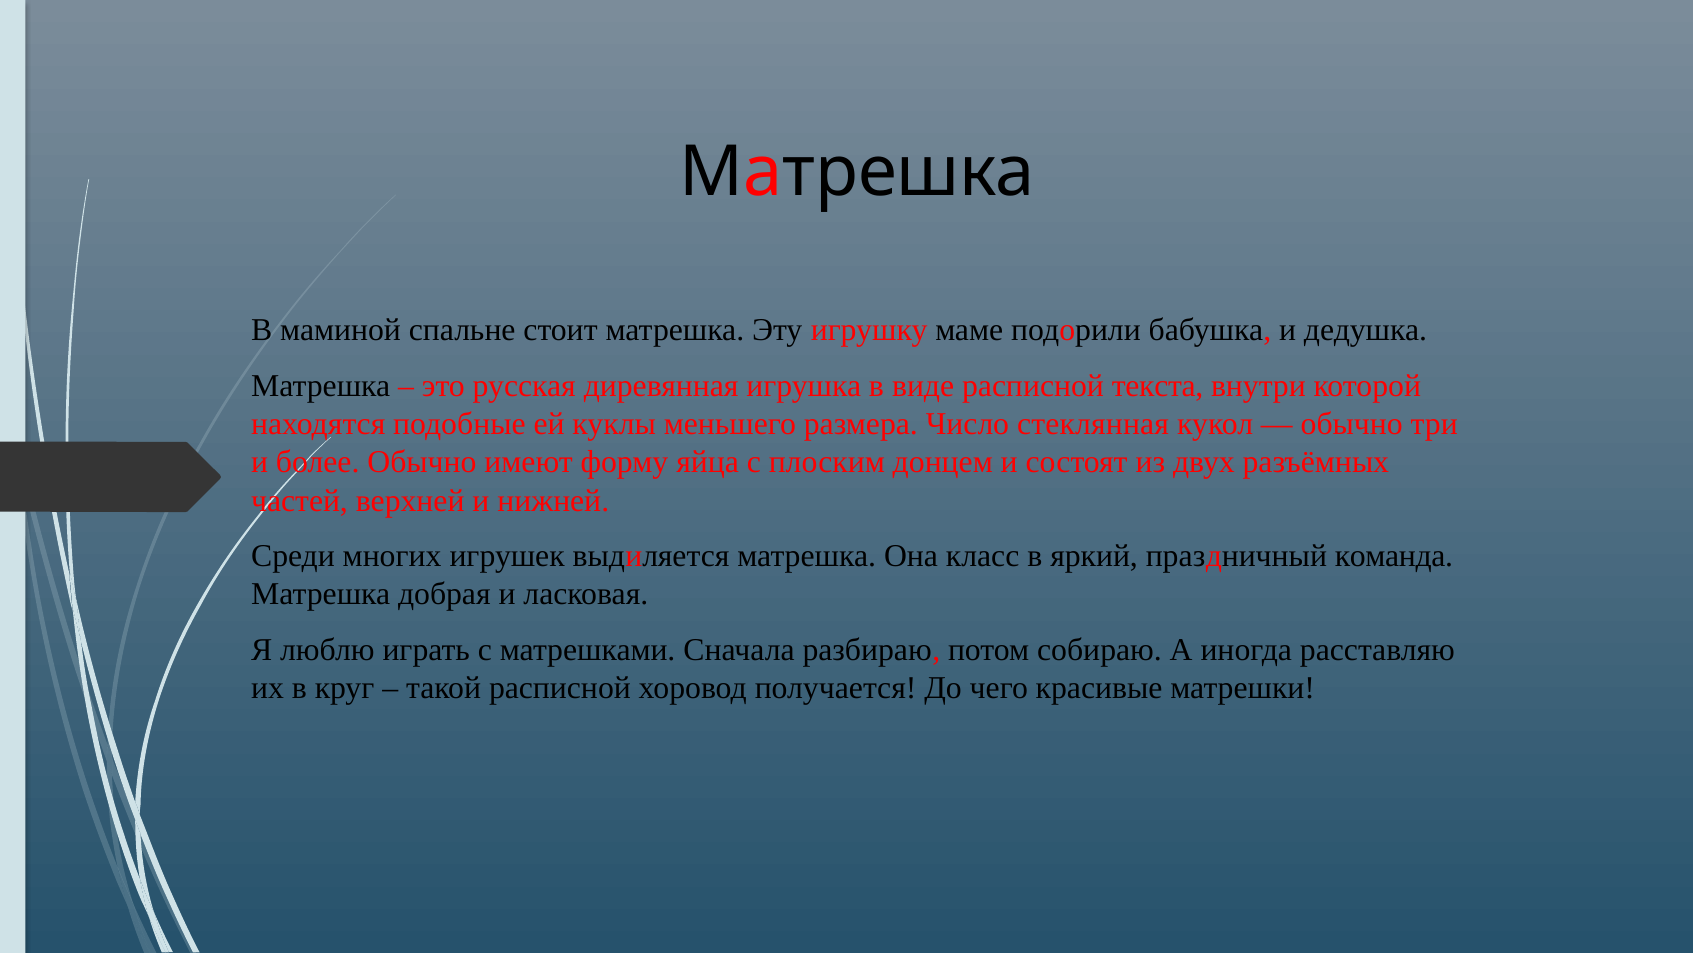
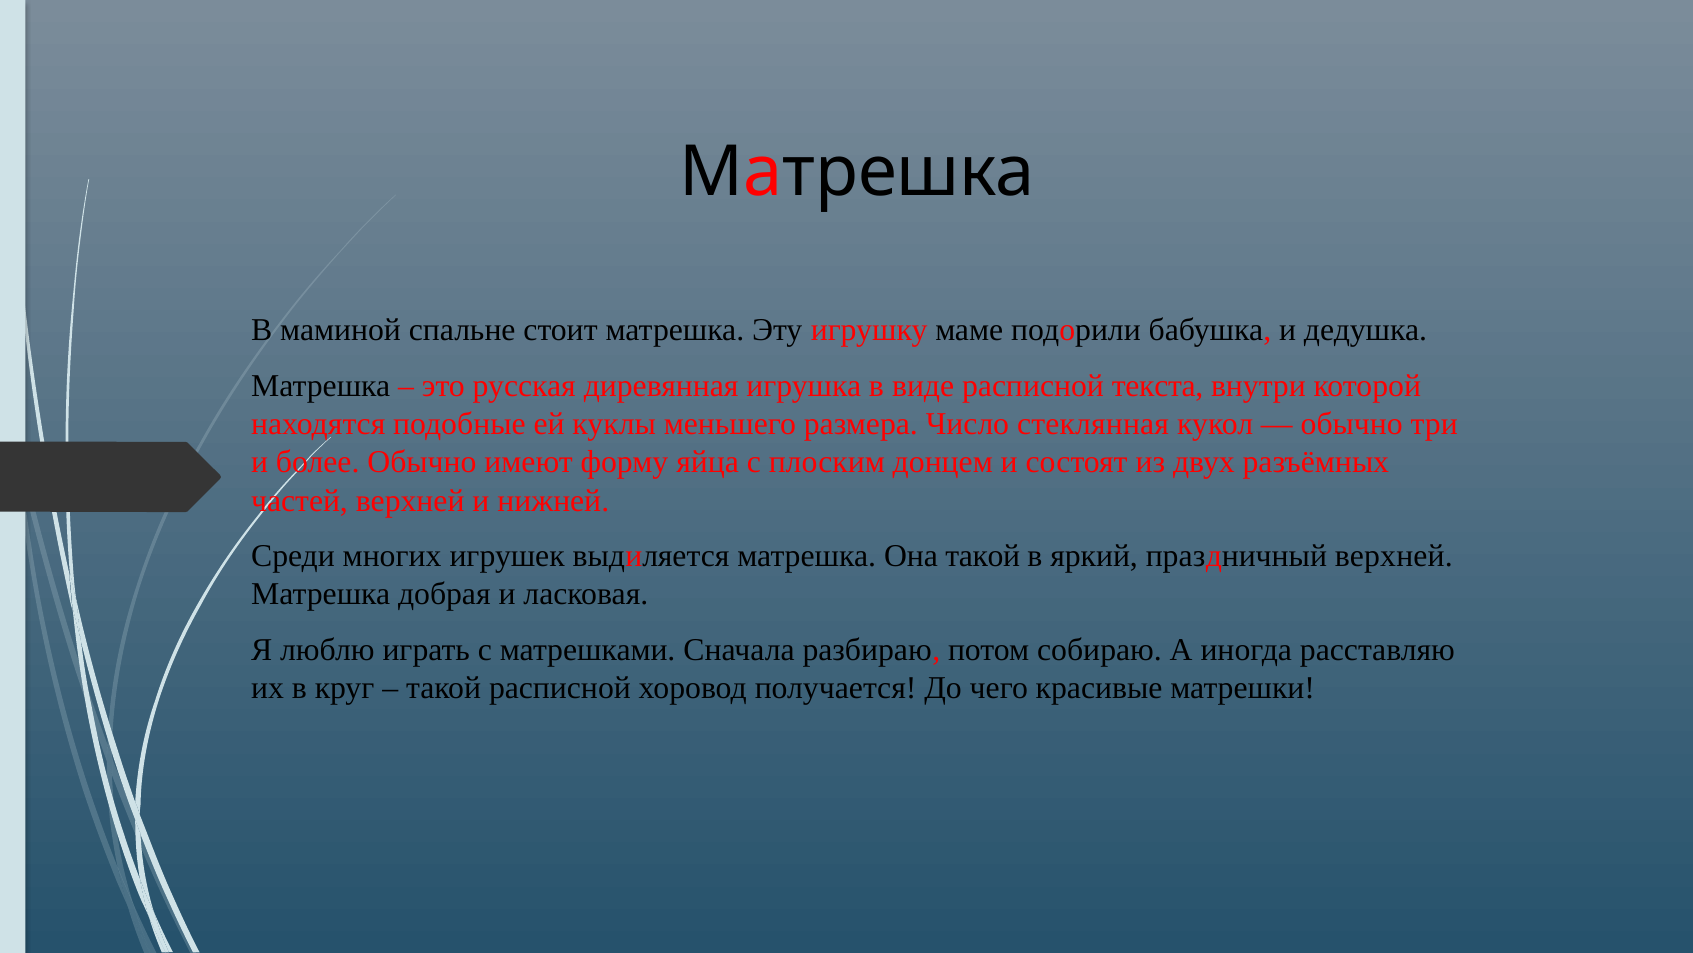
Она класс: класс -> такой (983, 556)
праздничный команда: команда -> верхней (1394, 556)
